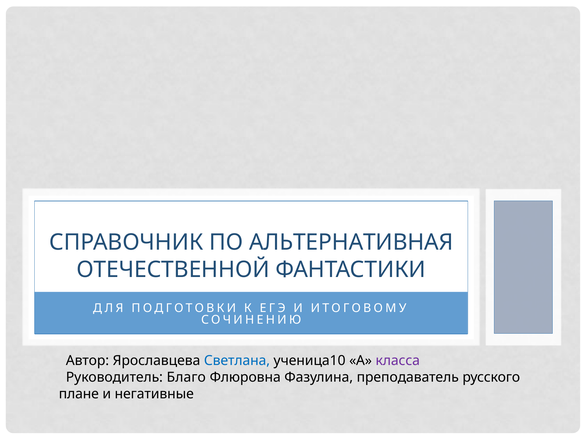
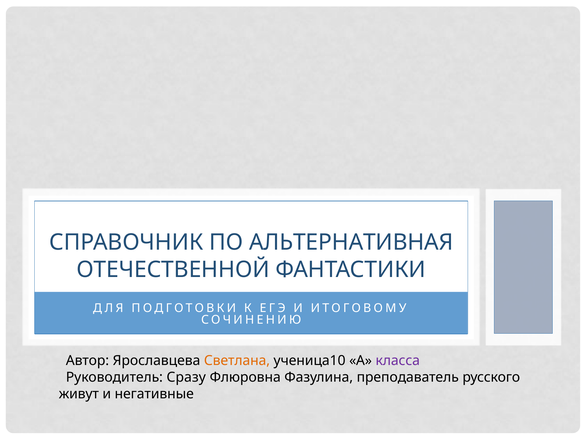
Светлана colour: blue -> orange (237, 361)
Благо: Благо -> Сразу (186, 378)
плане: плане -> живут (79, 394)
